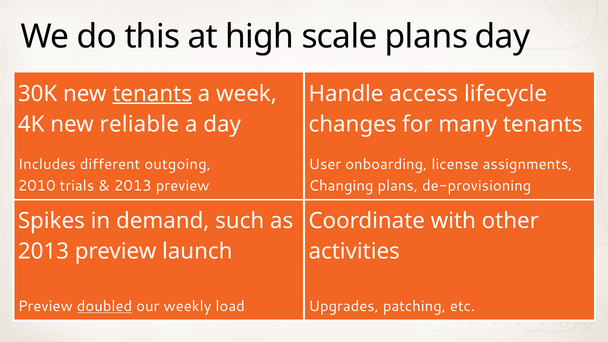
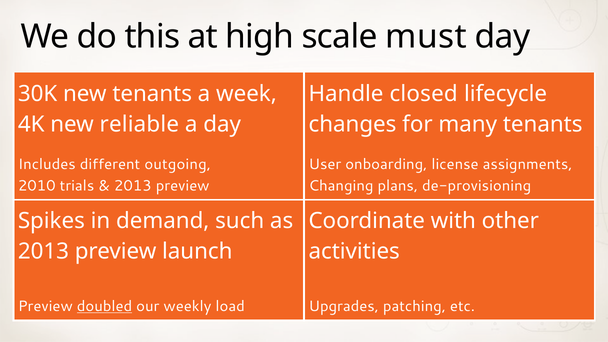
scale plans: plans -> must (426, 37)
tenants underline: present -> none (152, 94)
access: access -> closed (424, 94)
